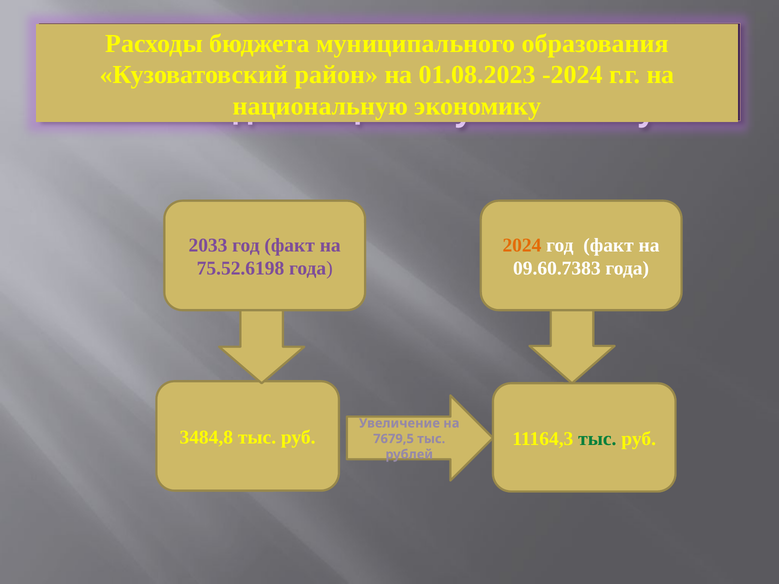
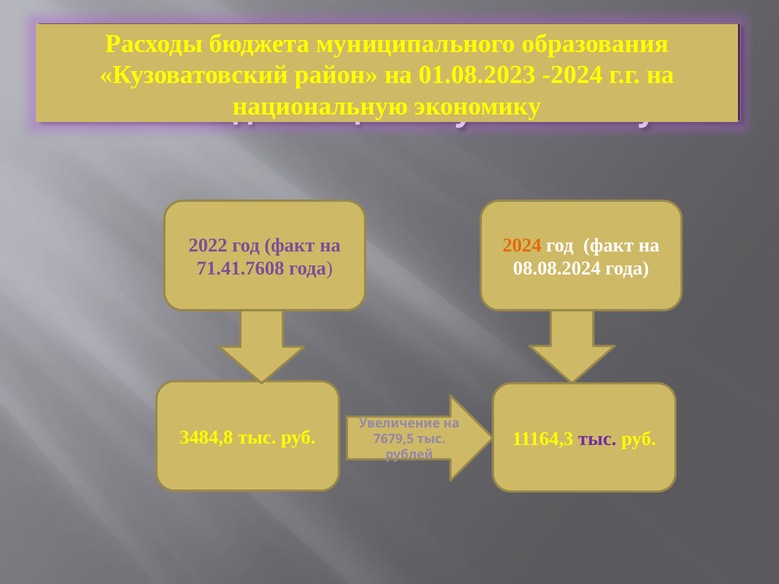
2033: 2033 -> 2022 (208, 245)
75.52.6198: 75.52.6198 -> 71.41.7608 (240, 269)
09.60.7383: 09.60.7383 -> 08.08.2024 (557, 269)
тыс colour: green -> purple (597, 439)
